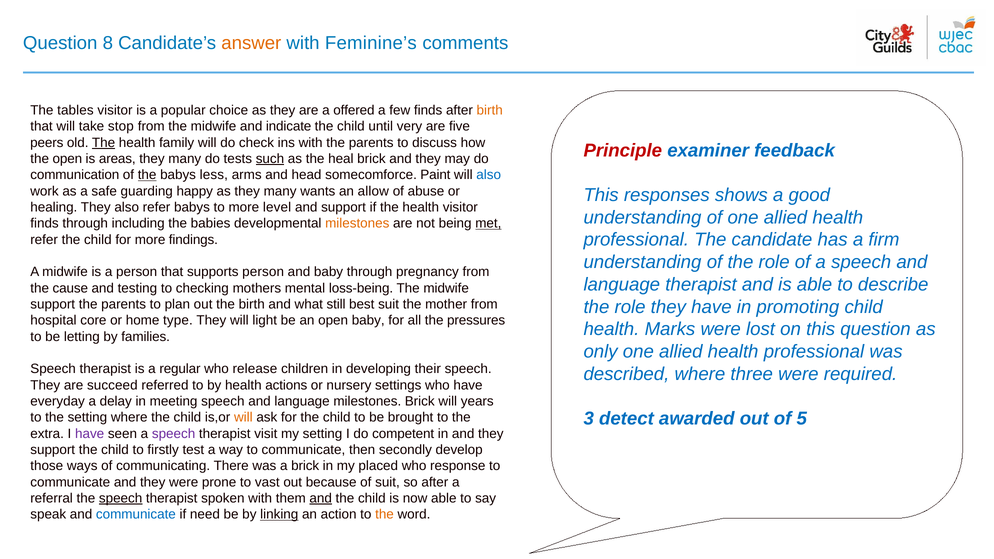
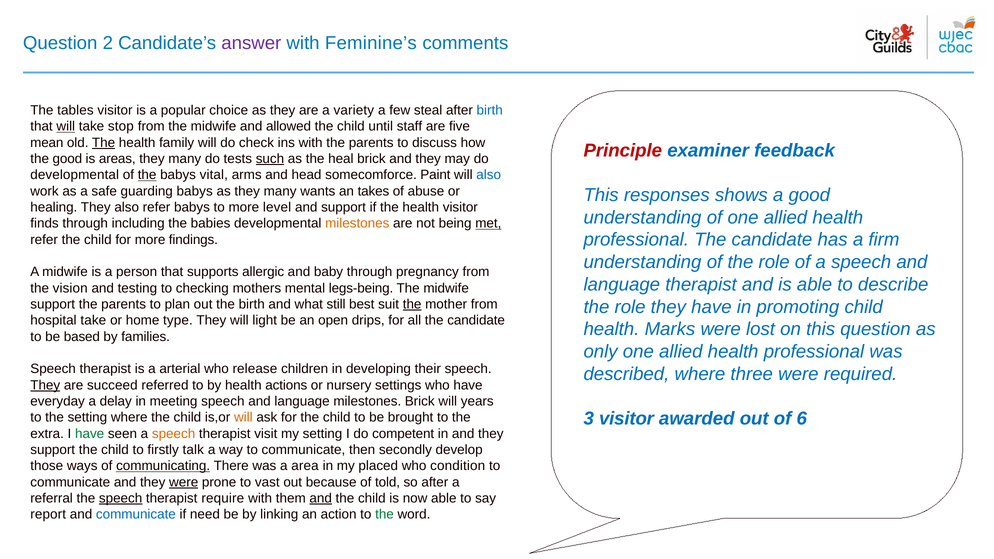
8: 8 -> 2 (108, 43)
answer colour: orange -> purple (251, 43)
offered: offered -> variety (354, 110)
few finds: finds -> steal (428, 110)
birth colour: orange -> blue (490, 110)
will underline: none -> present (66, 126)
indicate: indicate -> allowed (289, 126)
very: very -> staff (410, 126)
peers: peers -> mean (47, 143)
the open: open -> good (67, 159)
communication: communication -> developmental (75, 175)
less: less -> vital (214, 175)
guarding happy: happy -> babys (195, 191)
allow: allow -> takes (373, 191)
supports person: person -> allergic (263, 272)
cause: cause -> vision (70, 288)
loss-being: loss-being -> legs-being (361, 288)
the underline: none -> present (412, 304)
hospital core: core -> take (93, 321)
open baby: baby -> drips (368, 321)
pressures: pressures -> candidate (476, 321)
letting: letting -> based (82, 337)
regular: regular -> arterial (180, 369)
They underline: none -> present (45, 385)
3 detect: detect -> visitor (627, 419)
5: 5 -> 6 (802, 419)
have colour: purple -> green (90, 434)
speech colour: purple -> orange (174, 434)
test: test -> talk (193, 450)
communicating underline: none -> present (163, 466)
a brick: brick -> area (305, 466)
response: response -> condition (458, 466)
were underline: none -> present (184, 482)
of suit: suit -> told (388, 482)
spoken: spoken -> require (223, 498)
speak: speak -> report (48, 515)
linking underline: present -> none (279, 515)
the colour: orange -> green (385, 515)
